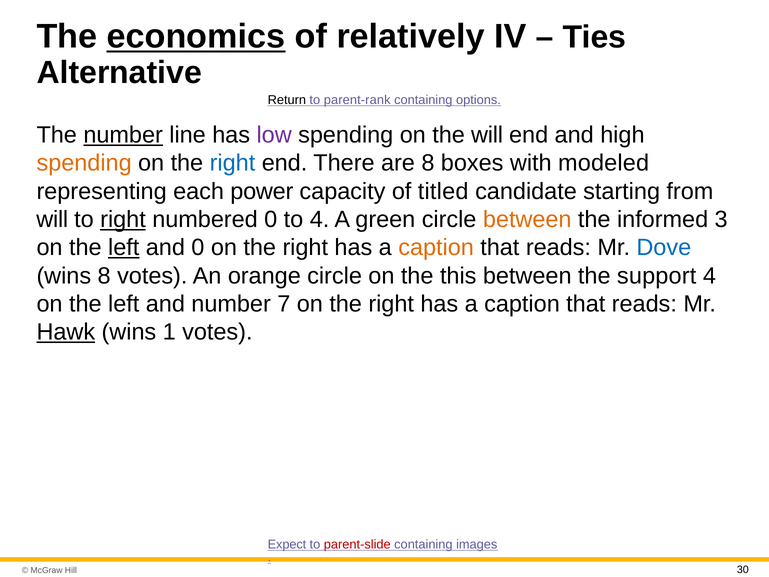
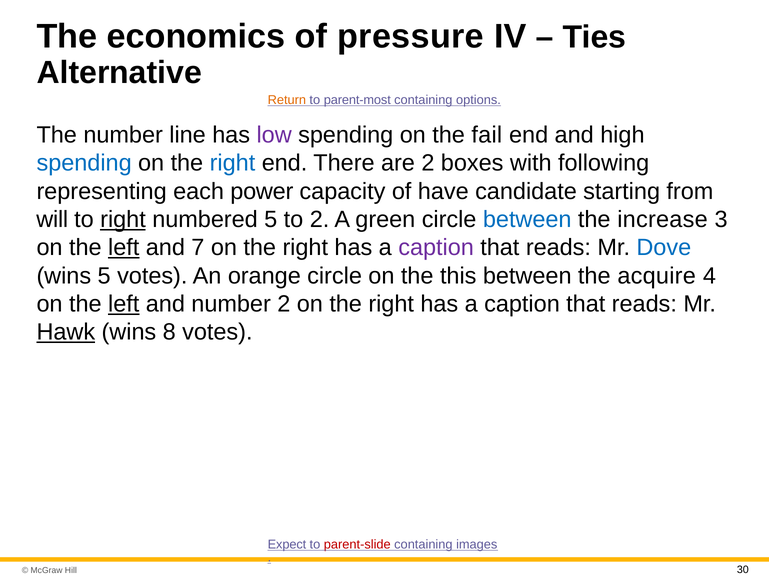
economics underline: present -> none (196, 37)
relatively: relatively -> pressure (411, 37)
Return colour: black -> orange (287, 100)
parent-rank: parent-rank -> parent-most (357, 100)
number underline: present -> none (123, 135)
the will: will -> fail (487, 135)
spending colour: orange -> blue (84, 163)
are 8: 8 -> 2 (428, 163)
modeled: modeled -> following (604, 163)
titled: titled -> have (443, 191)
numbered 0: 0 -> 5 (271, 219)
to 4: 4 -> 2 (320, 219)
between colour: orange -> blue (527, 219)
informed: informed -> increase (662, 219)
and 0: 0 -> 7 (198, 248)
caption colour: orange -> purple (436, 248)
wins 8: 8 -> 5 (104, 276)
support: support -> acquire (657, 276)
left underline: none -> present (124, 304)
number 7: 7 -> 2 (284, 304)
1: 1 -> 8 (169, 332)
